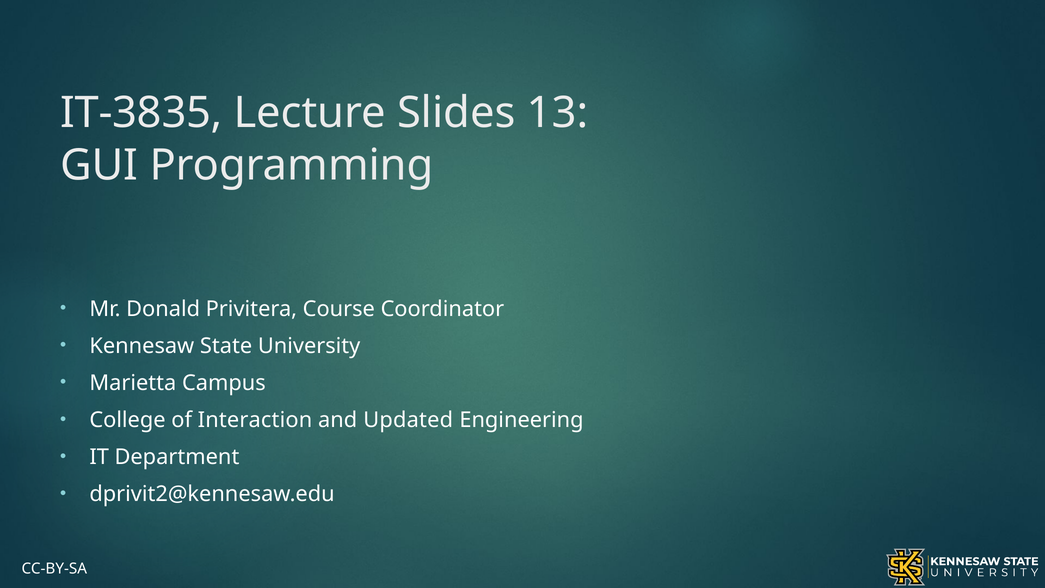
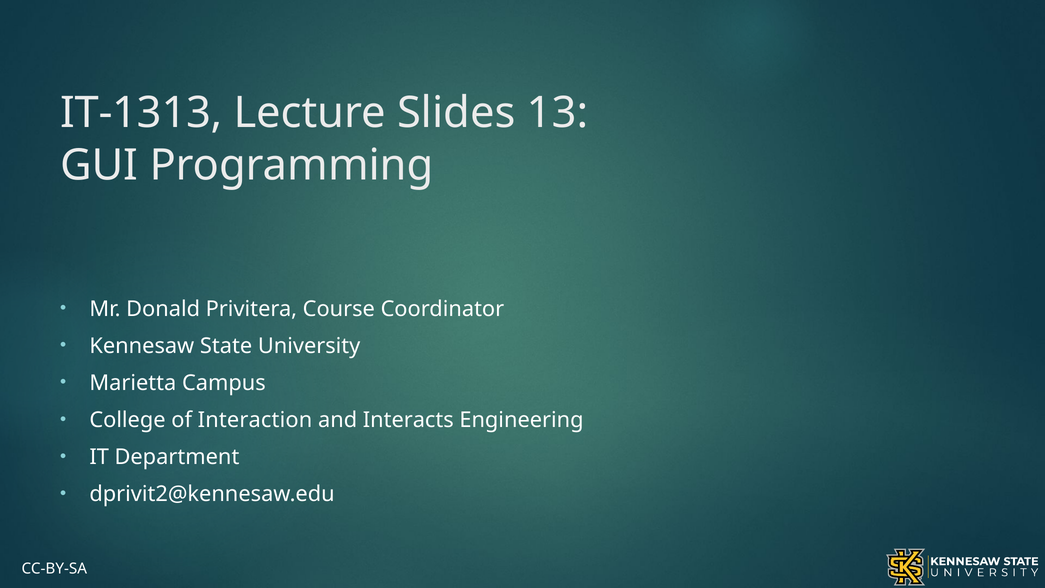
IT-3835: IT-3835 -> IT-1313 (141, 113)
Updated: Updated -> Interacts (408, 420)
